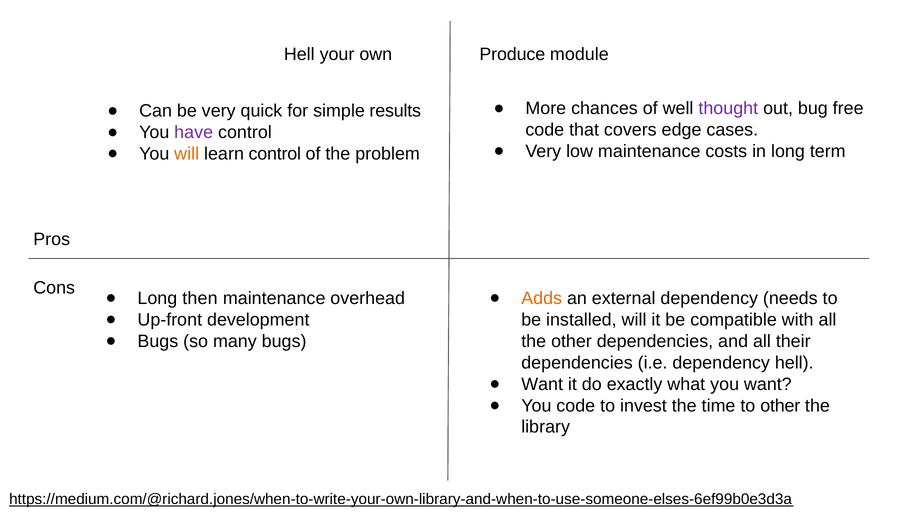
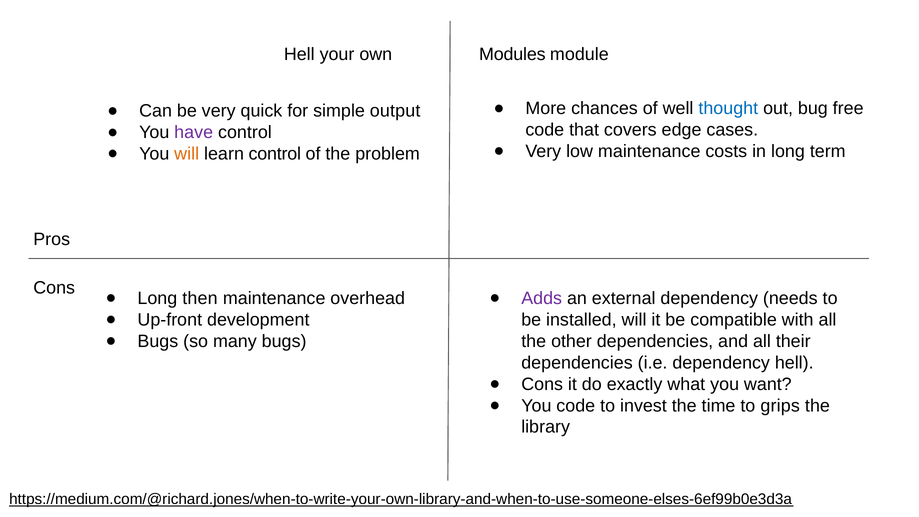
Produce: Produce -> Modules (512, 54)
thought colour: purple -> blue (728, 109)
results: results -> output (395, 111)
Adds colour: orange -> purple (542, 298)
Want: Want -> Cons (542, 384)
to other: other -> grips (780, 406)
